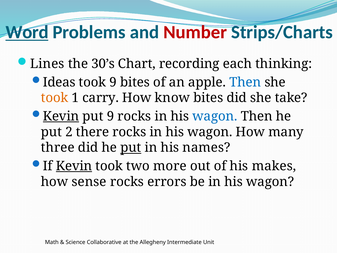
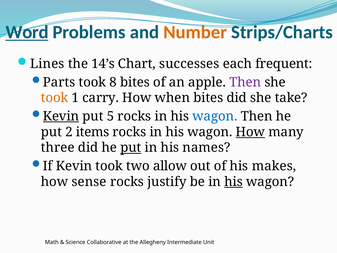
Number colour: red -> orange (195, 32)
30’s: 30’s -> 14’s (103, 64)
recording: recording -> successes (189, 64)
thinking: thinking -> frequent (284, 64)
Ideas: Ideas -> Parts (59, 82)
took 9: 9 -> 8 (113, 82)
Then colour: blue -> purple (245, 82)
know: know -> when (172, 98)
put 9: 9 -> 5 (110, 116)
there: there -> items (93, 132)
How underline: none -> present (250, 132)
Kevin underline: present -> none (74, 166)
more: more -> allow (170, 166)
errors: errors -> justify (167, 182)
his underline: none -> present (234, 182)
